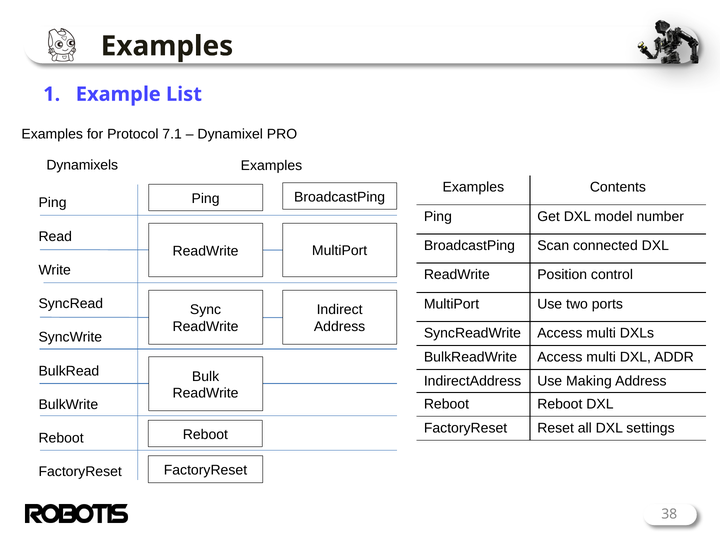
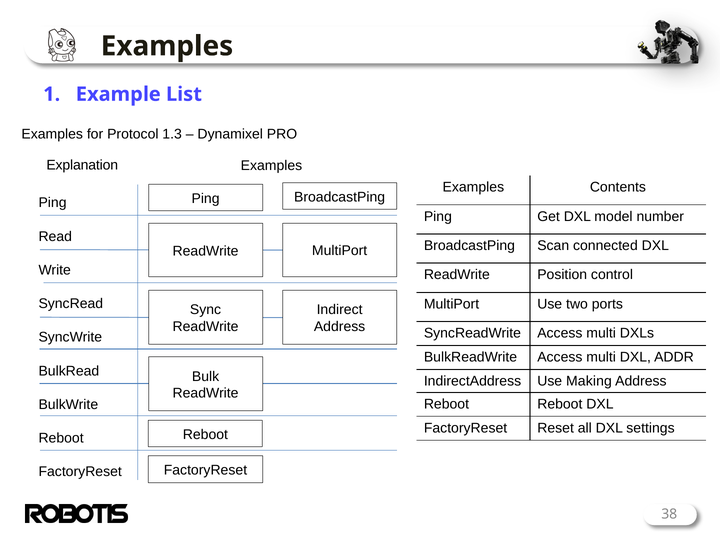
7.1: 7.1 -> 1.3 (172, 134)
Dynamixels: Dynamixels -> Explanation (82, 165)
